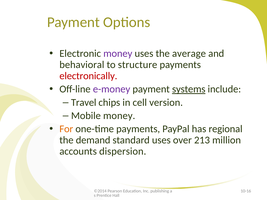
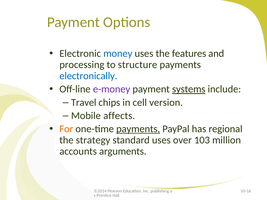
money colour: purple -> blue (118, 54)
average: average -> features (189, 54)
behavioral: behavioral -> processing (82, 65)
electronically colour: red -> blue (88, 76)
Mobile money: money -> affects (119, 116)
payments underline: none -> present (138, 129)
demand: demand -> strategy (93, 140)
213: 213 -> 103 (202, 140)
dispersion: dispersion -> arguments (123, 151)
